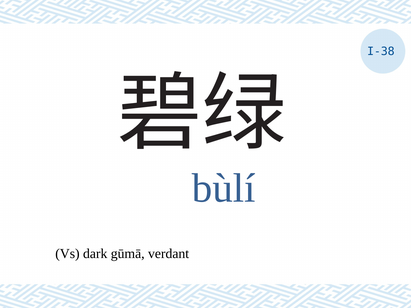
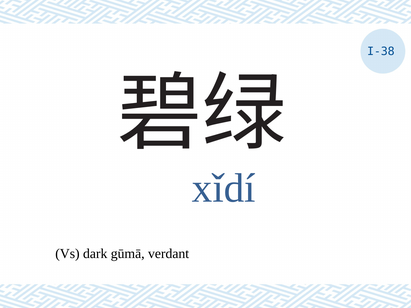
bùlí: bùlí -> xǐdí (224, 189)
